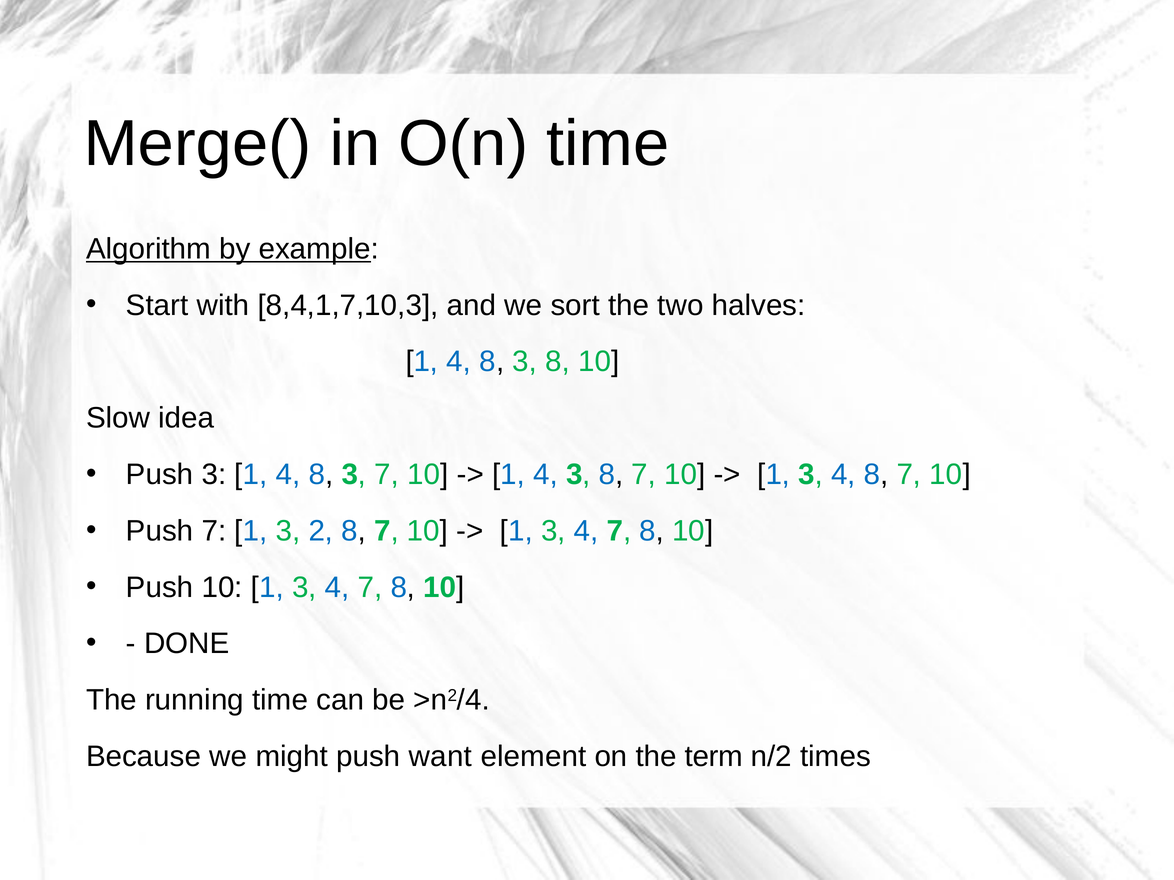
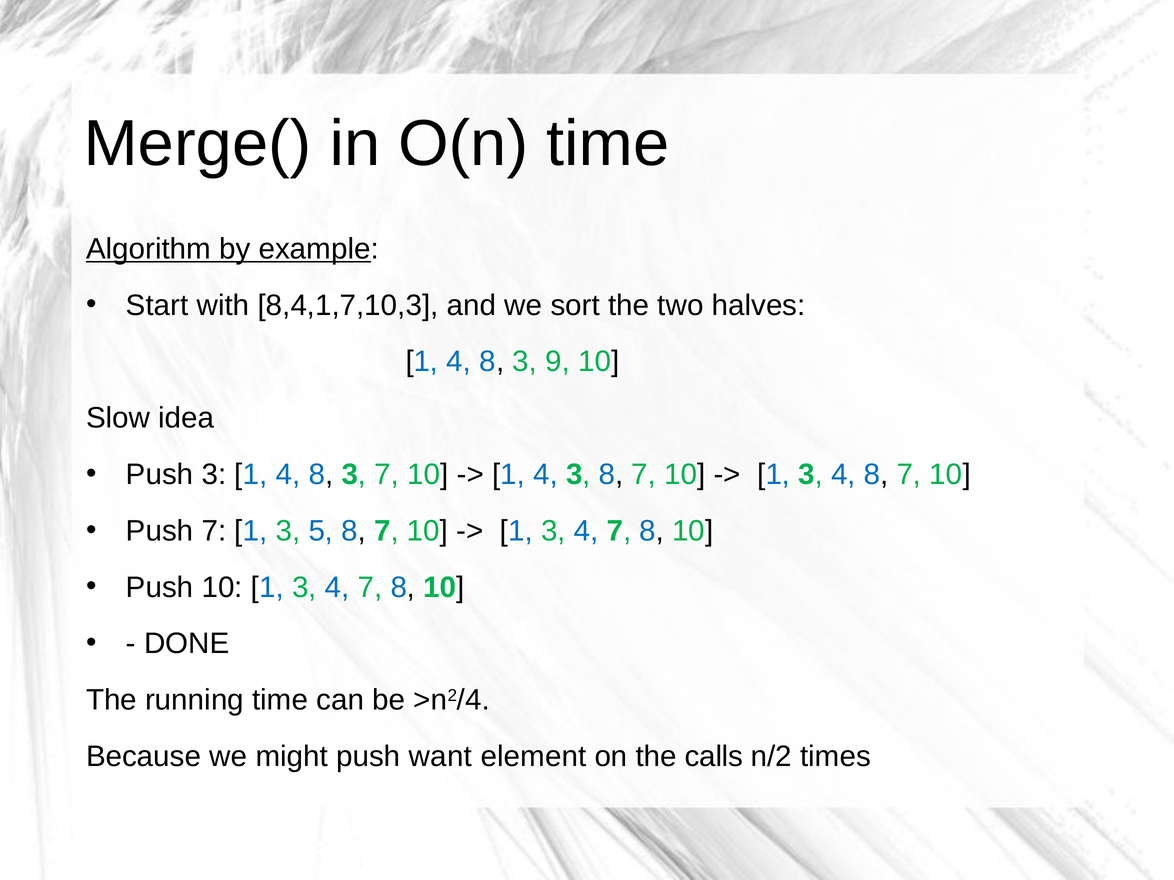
8 3 8: 8 -> 9 (557, 362)
2: 2 -> 5 (321, 531)
term: term -> calls (714, 757)
